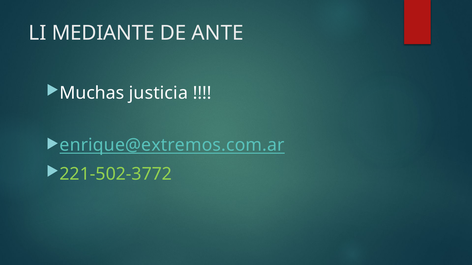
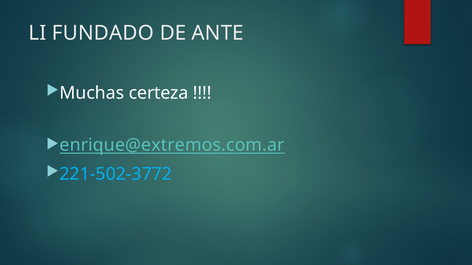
MEDIANTE: MEDIANTE -> FUNDADO (103, 33)
justicia: justicia -> certeza (159, 93)
221-502-3772 colour: light green -> light blue (116, 174)
